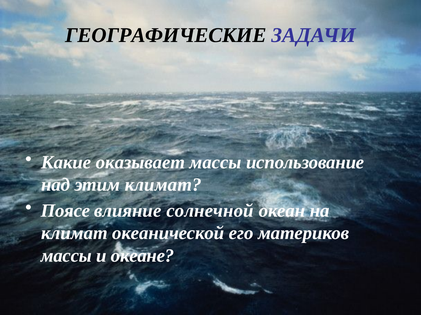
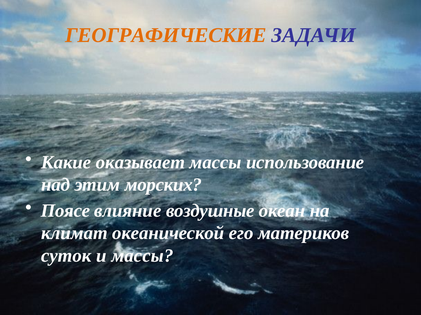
ГЕОГРАФИЧЕСКИЕ colour: black -> orange (166, 35)
этим климат: климат -> морских (163, 185)
солнечной: солнечной -> воздушные (210, 211)
массы: массы -> суток (66, 256)
и океане: океане -> массы (142, 256)
